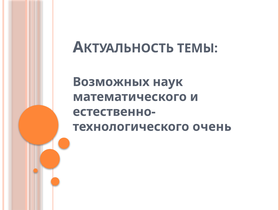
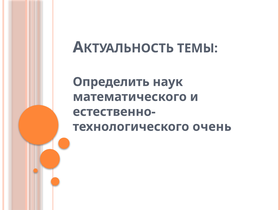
Возможных: Возможных -> Определить (111, 82)
